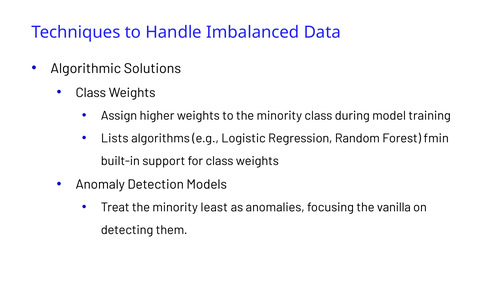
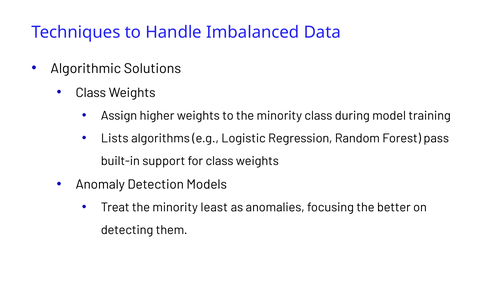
fmin: fmin -> pass (436, 139)
vanilla: vanilla -> better (394, 208)
